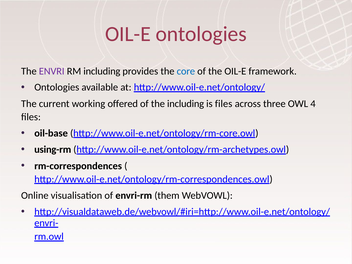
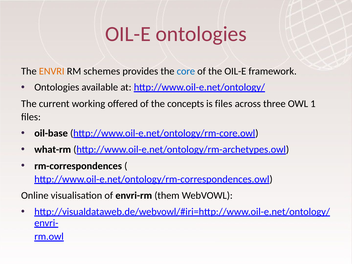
ENVRI colour: purple -> orange (52, 71)
RM including: including -> schemes (102, 71)
the including: including -> concepts (186, 104)
4: 4 -> 1 (313, 104)
using-rm: using-rm -> what-rm (53, 150)
